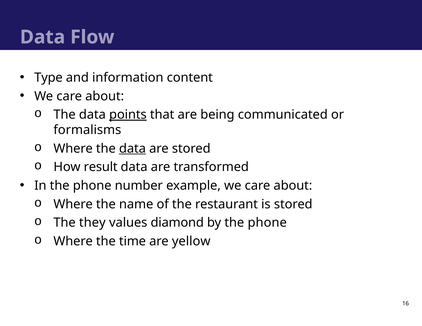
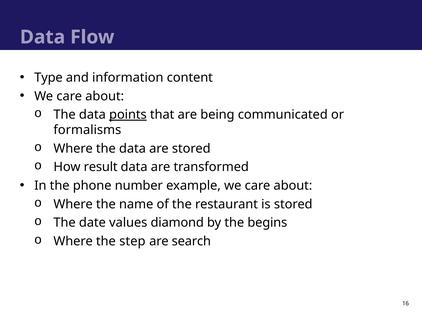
data underline: present -> none (132, 149)
they: they -> date (92, 223)
by the phone: phone -> begins (267, 223)
time: time -> step (132, 241)
yellow: yellow -> search (191, 241)
